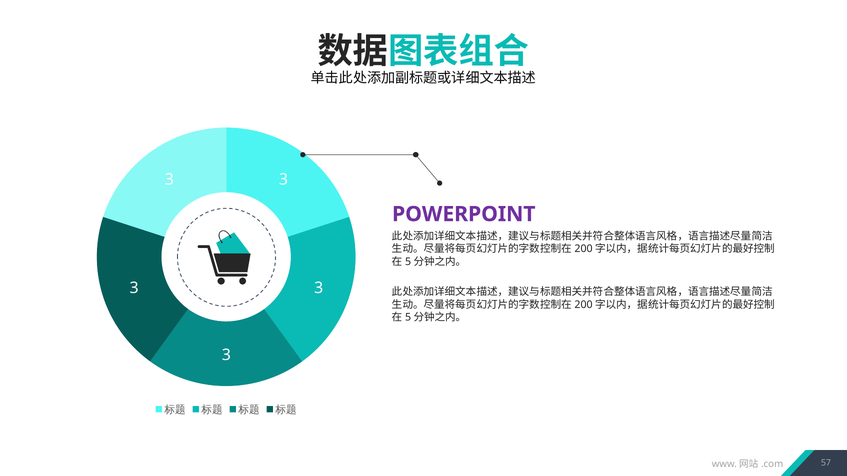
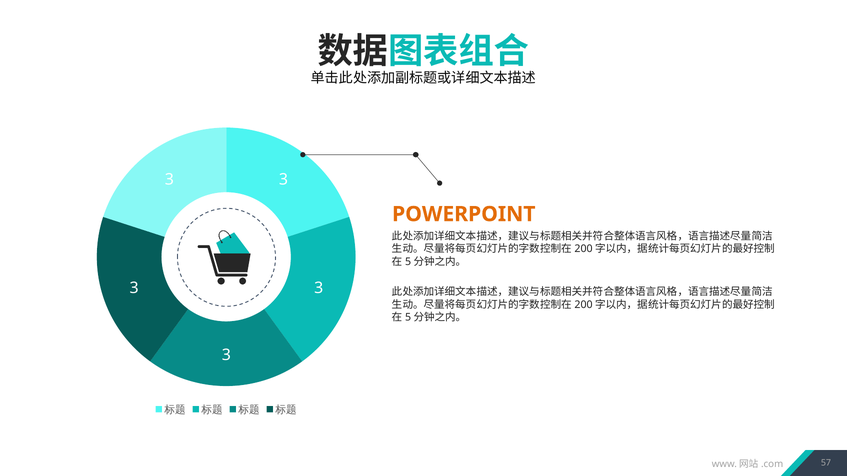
POWERPOINT colour: purple -> orange (464, 214)
